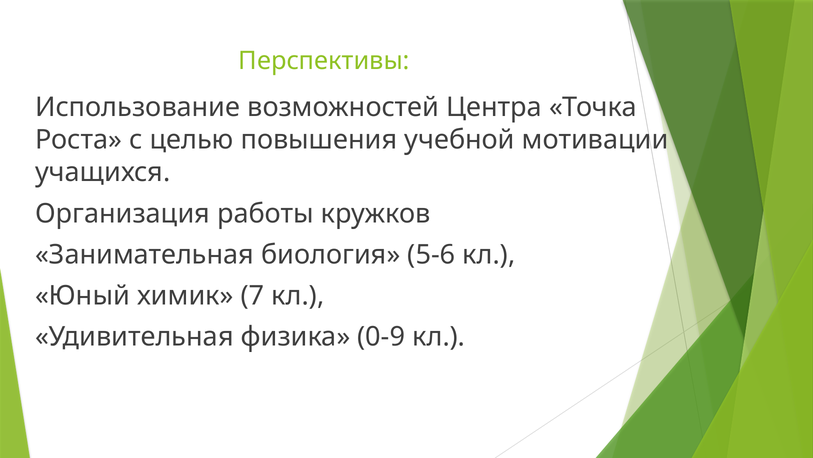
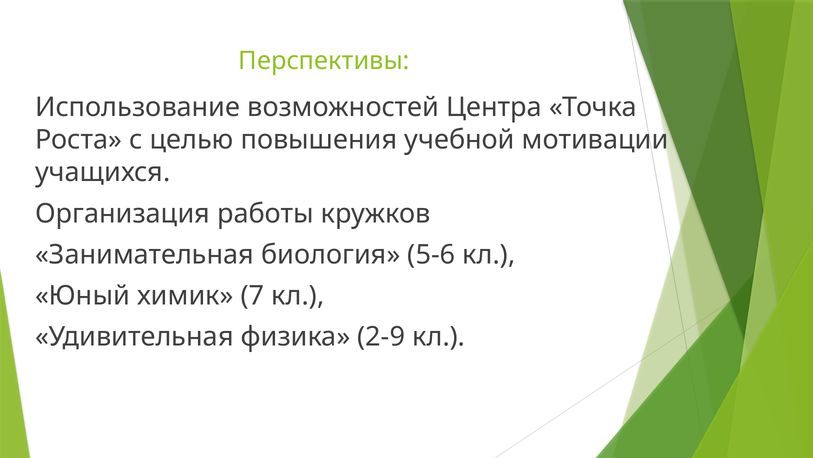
0-9: 0-9 -> 2-9 (381, 336)
